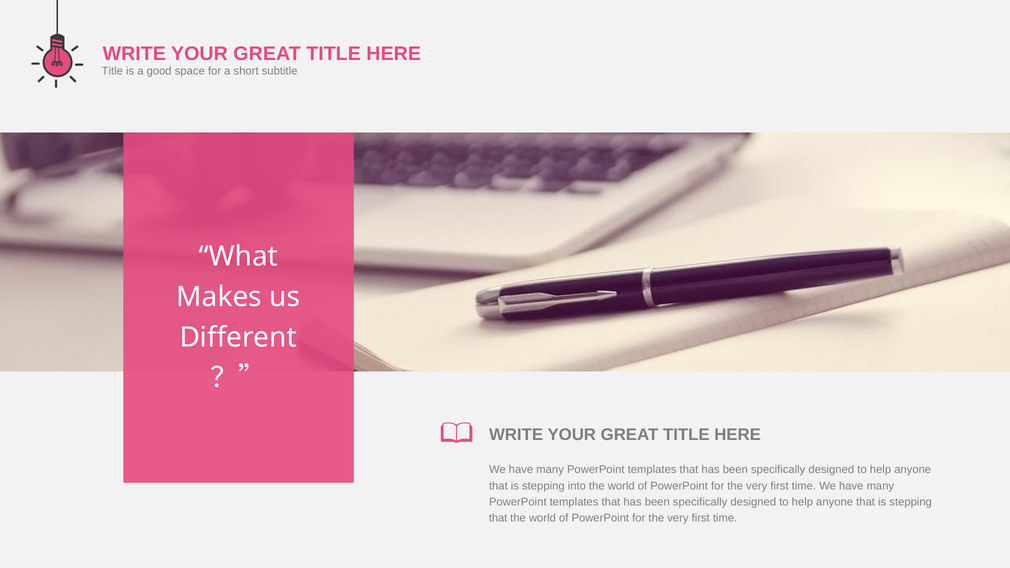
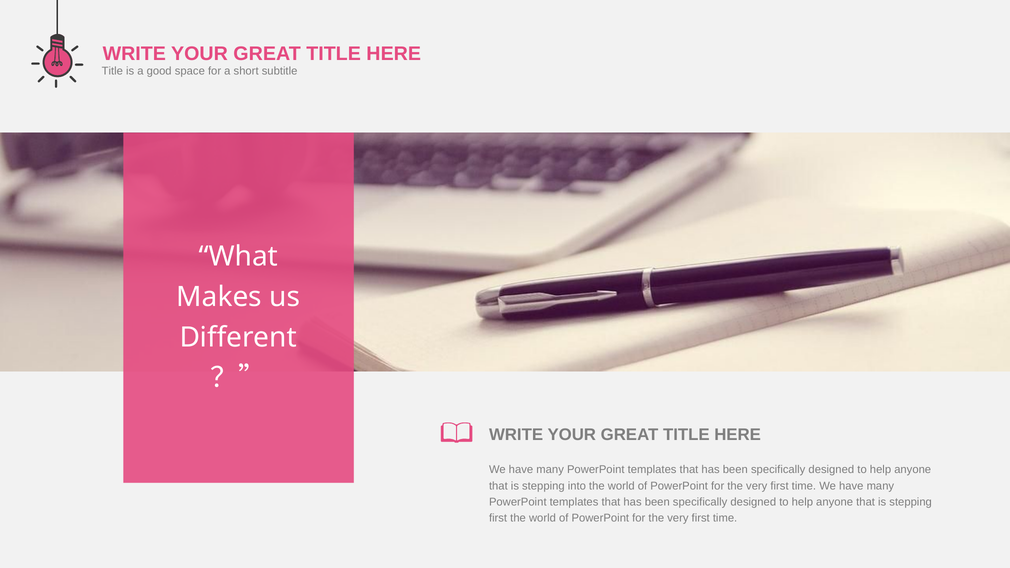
that: that -> first (498, 518)
